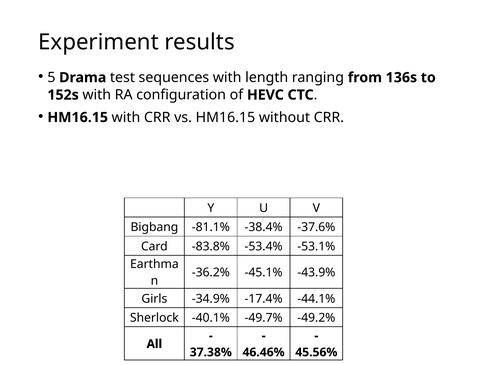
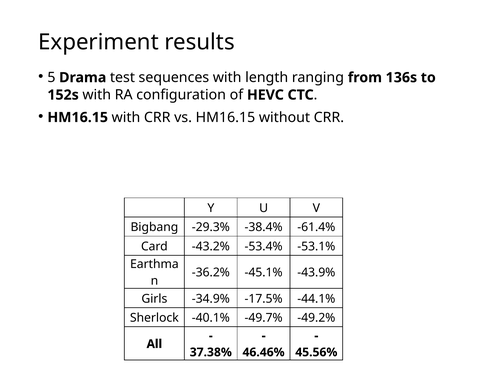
-81.1%: -81.1% -> -29.3% (211, 227)
-37.6%: -37.6% -> -61.4% (316, 227)
-83.8%: -83.8% -> -43.2% (211, 246)
-17.4%: -17.4% -> -17.5% (264, 298)
